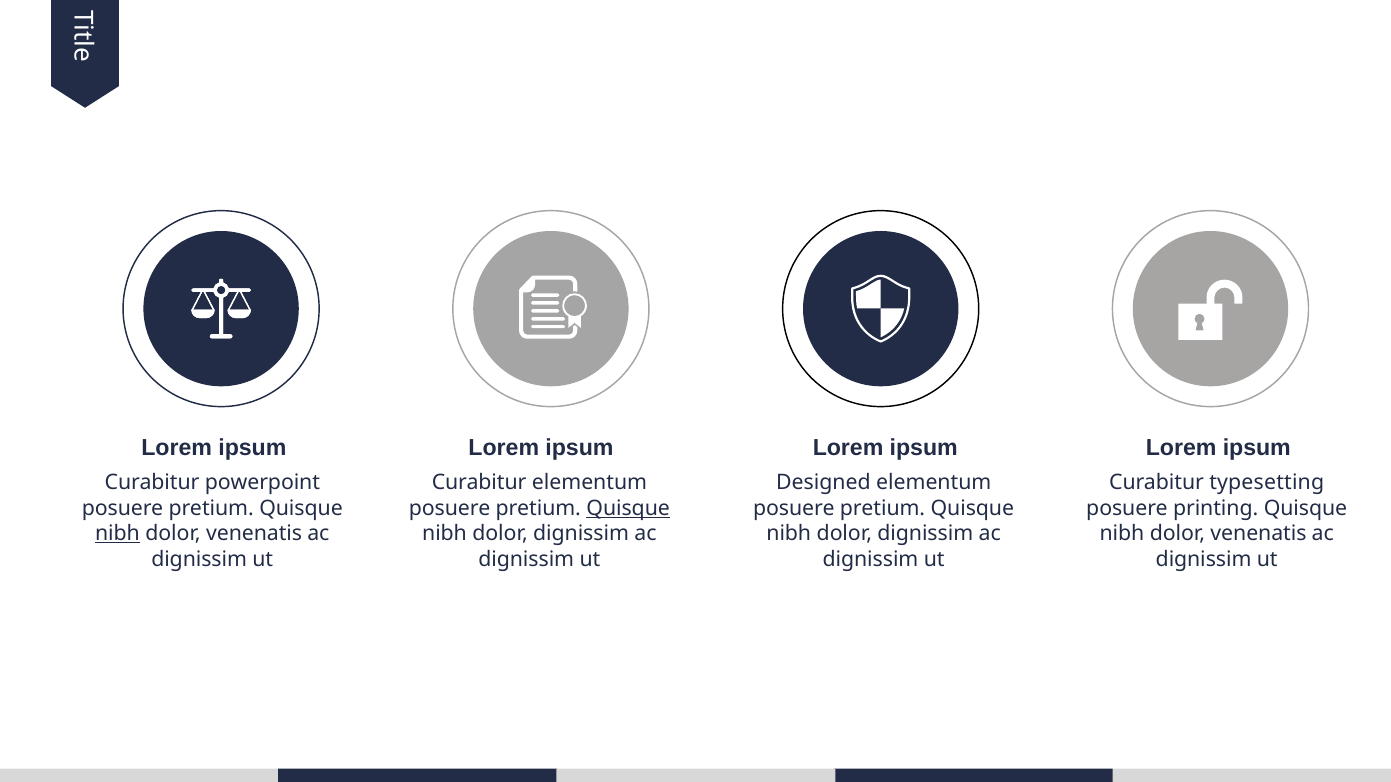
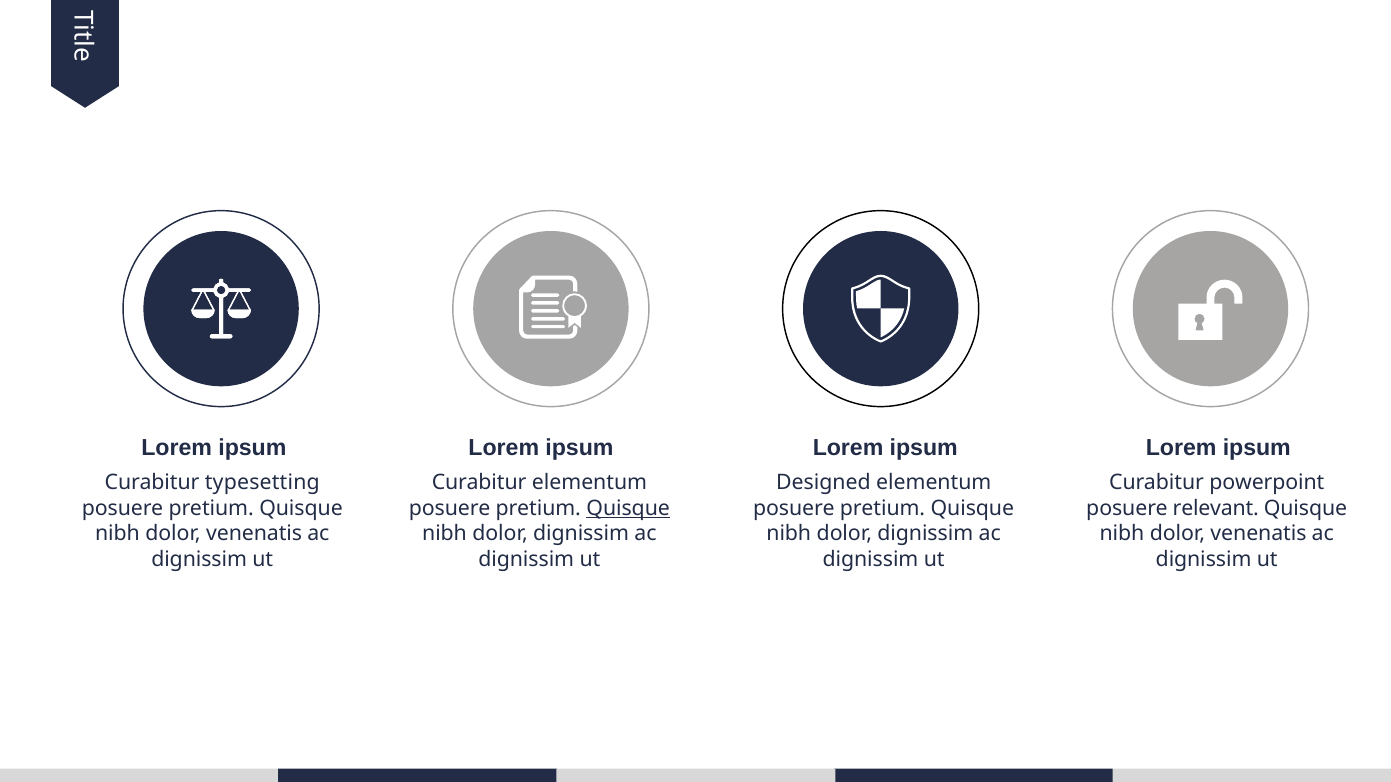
powerpoint: powerpoint -> typesetting (262, 483)
typesetting: typesetting -> powerpoint (1267, 483)
printing: printing -> relevant (1216, 509)
nibh underline: present -> none (117, 534)
